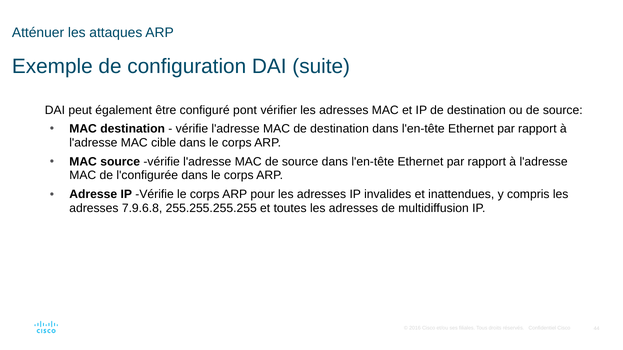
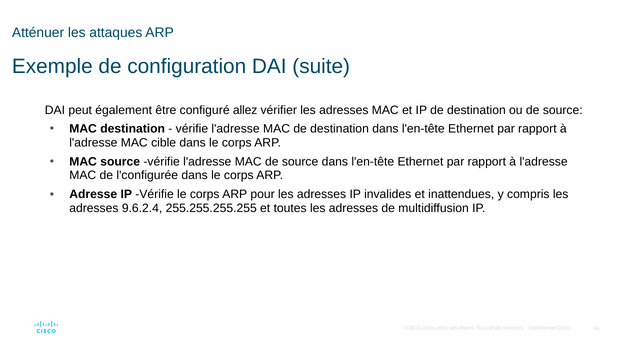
pont: pont -> allez (245, 110)
7.9.6.8: 7.9.6.8 -> 9.6.2.4 (142, 208)
